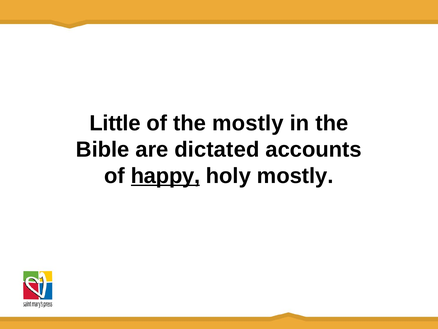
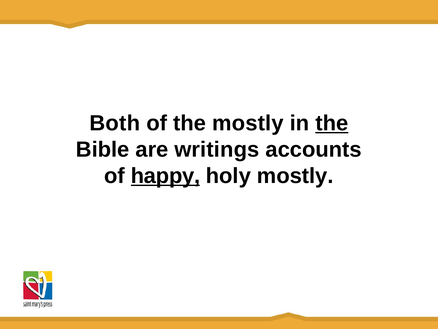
Little: Little -> Both (115, 123)
the underline: none -> present (332, 123)
dictated: dictated -> writings (217, 149)
